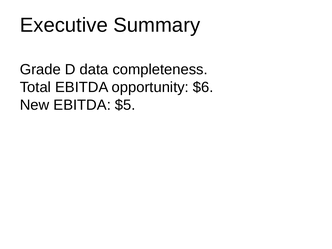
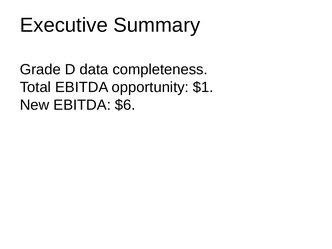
$6: $6 -> $1 (203, 87)
$5: $5 -> $6 (125, 105)
